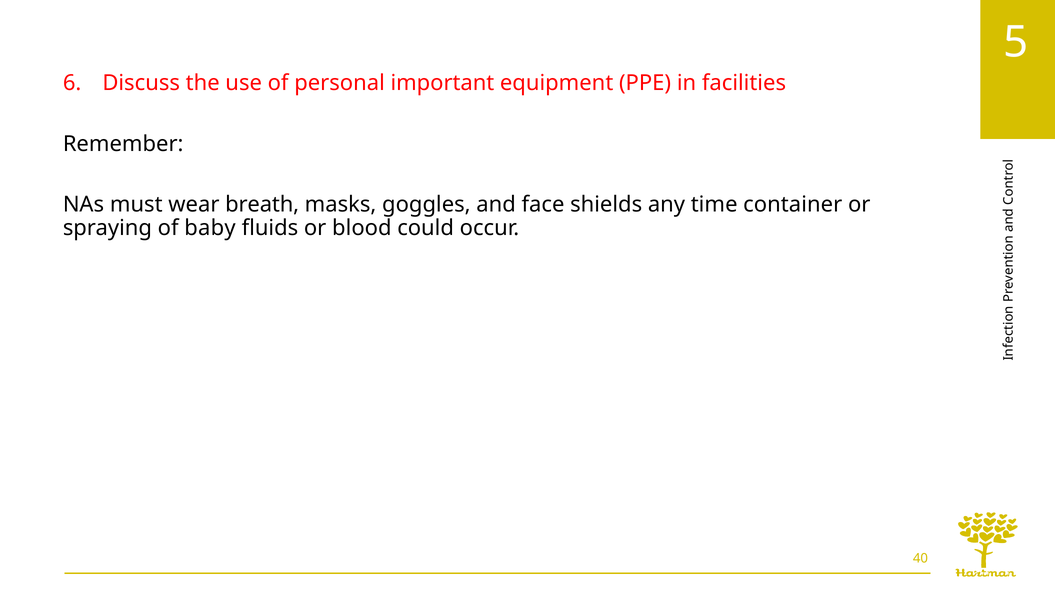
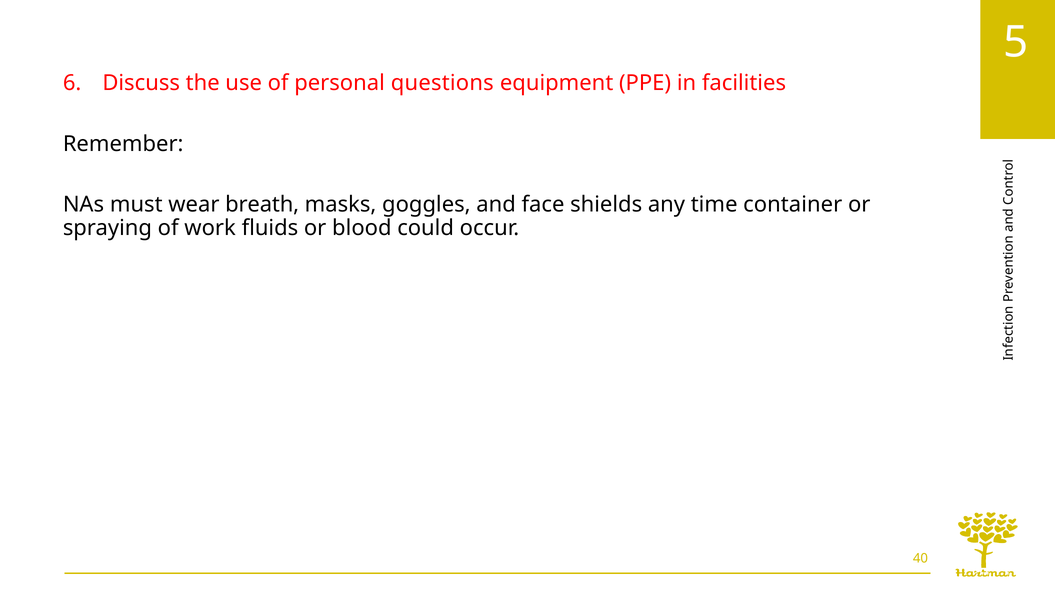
important: important -> questions (442, 83)
baby: baby -> work (210, 228)
